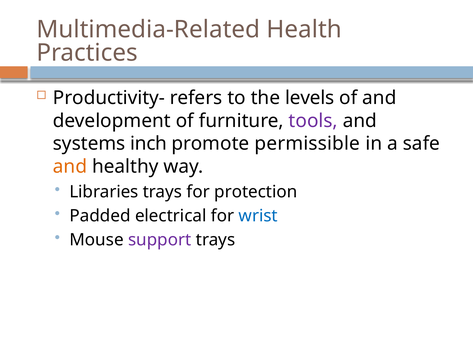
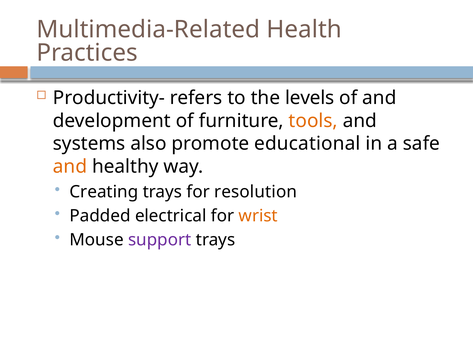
tools colour: purple -> orange (313, 121)
inch: inch -> also (148, 144)
permissible: permissible -> educational (307, 144)
Libraries: Libraries -> Creating (104, 192)
protection: protection -> resolution (256, 192)
wrist colour: blue -> orange (258, 216)
